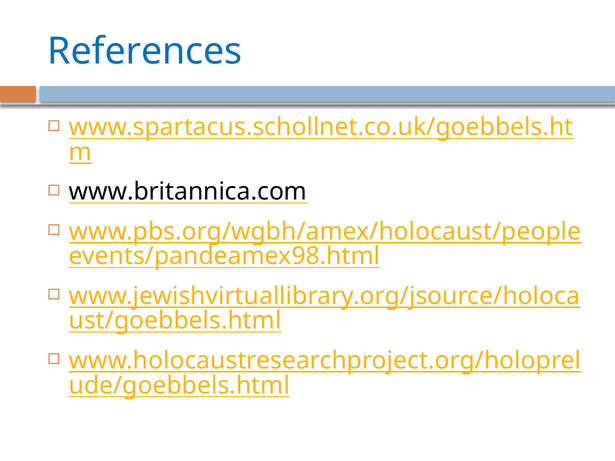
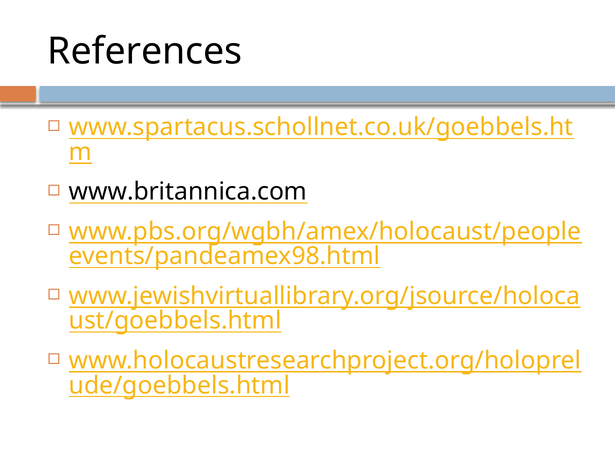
References colour: blue -> black (145, 51)
